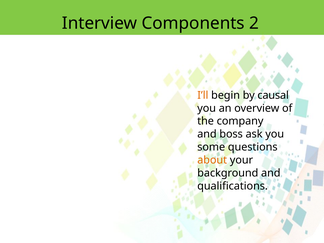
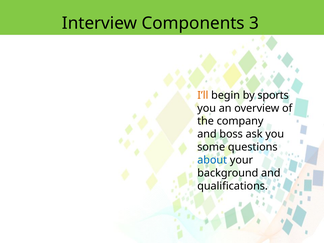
2: 2 -> 3 (254, 23)
causal: causal -> sports (273, 95)
about colour: orange -> blue (212, 160)
